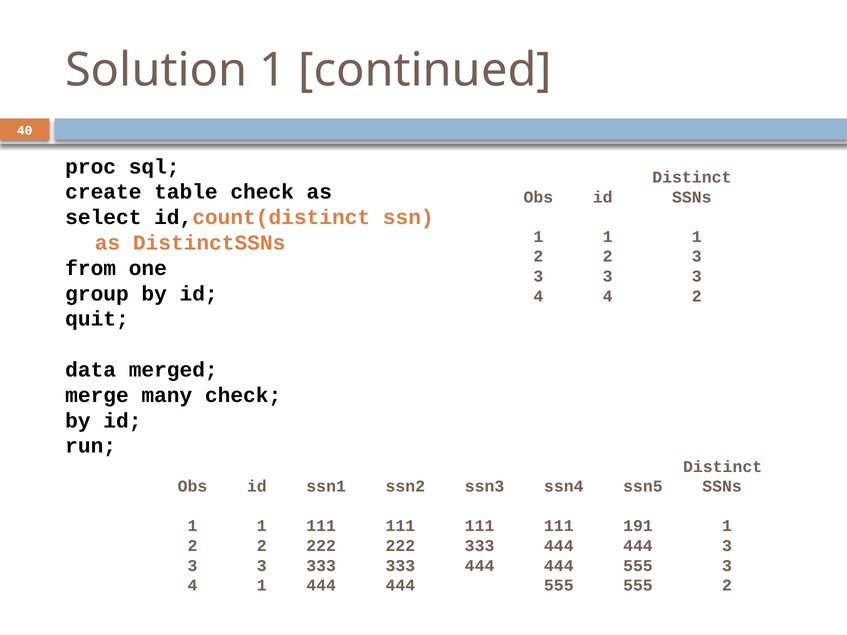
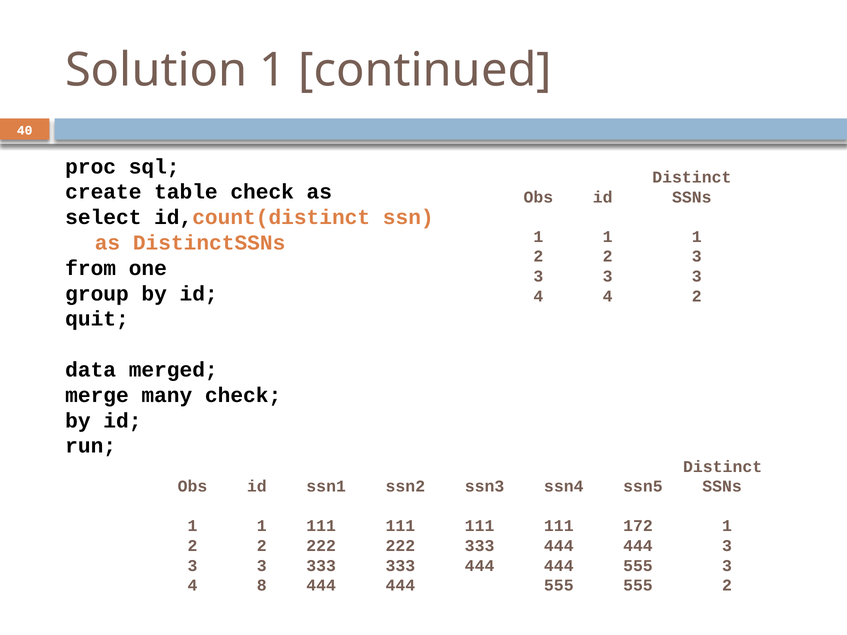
191: 191 -> 172 (638, 526)
4 1: 1 -> 8 (262, 586)
